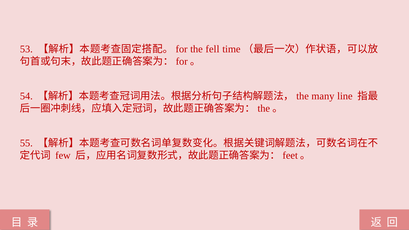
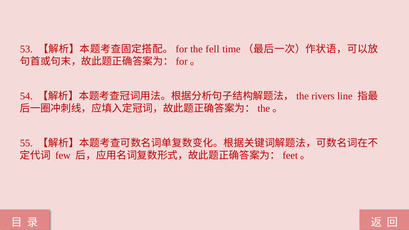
many: many -> rivers (323, 96)
